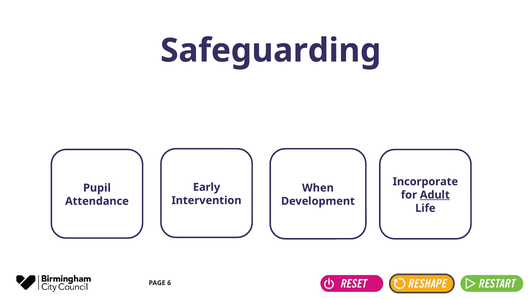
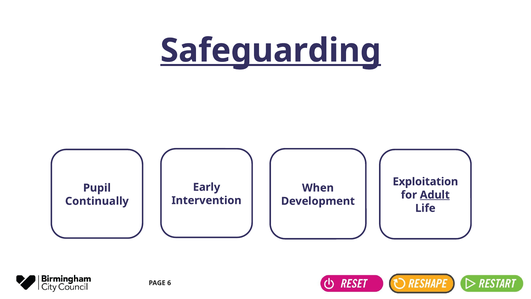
Safeguarding underline: none -> present (271, 51)
Incorporate: Incorporate -> Exploitation (425, 181)
Attendance: Attendance -> Continually (97, 201)
